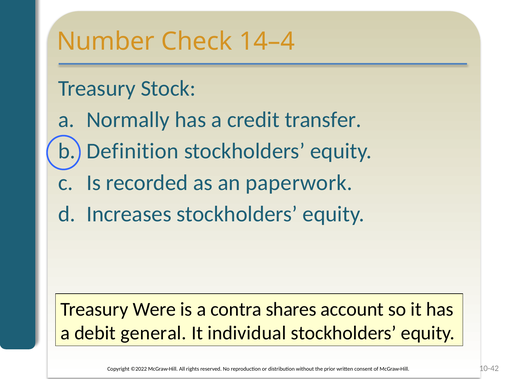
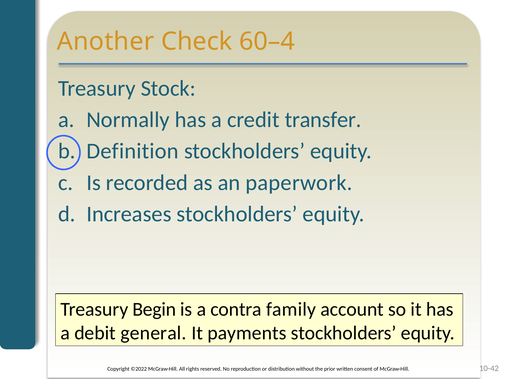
Number: Number -> Another (106, 42)
14–4: 14–4 -> 60–4 (267, 42)
Were: Were -> Begin (154, 309)
shares: shares -> family (291, 309)
individual: individual -> payments (247, 333)
